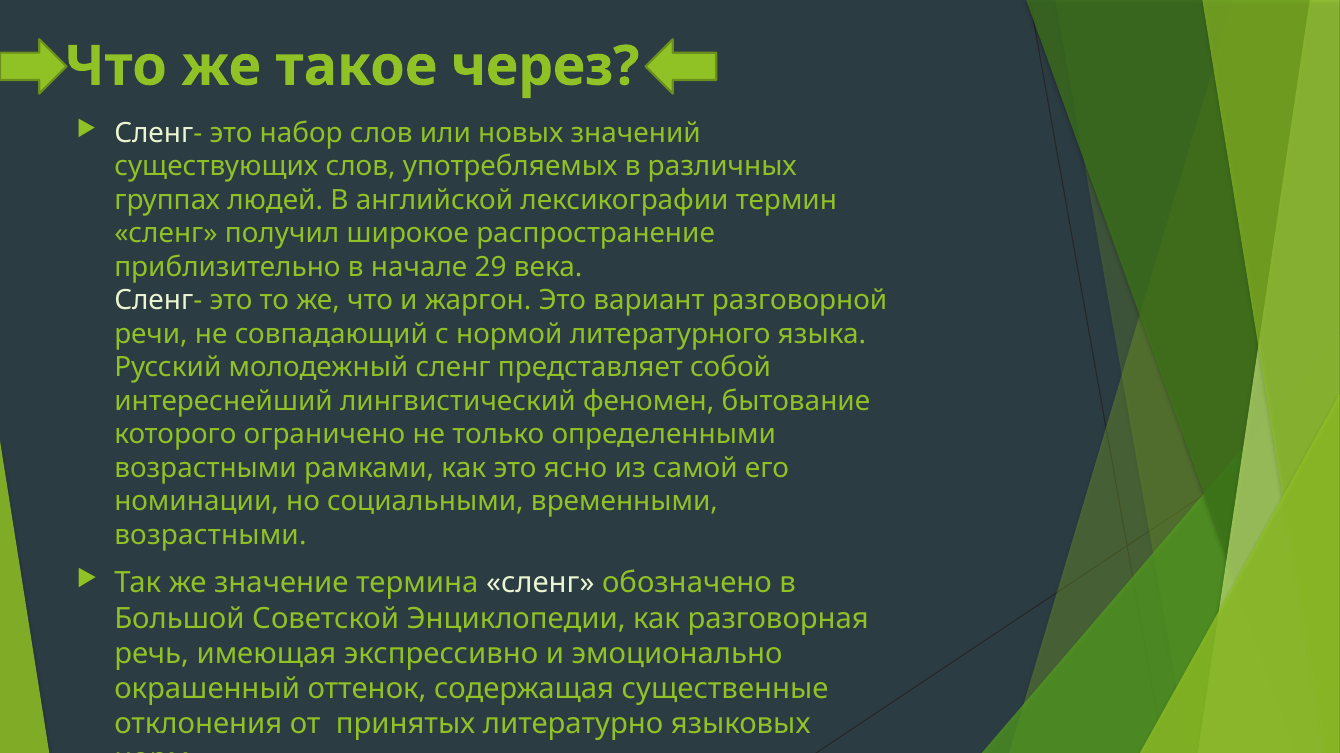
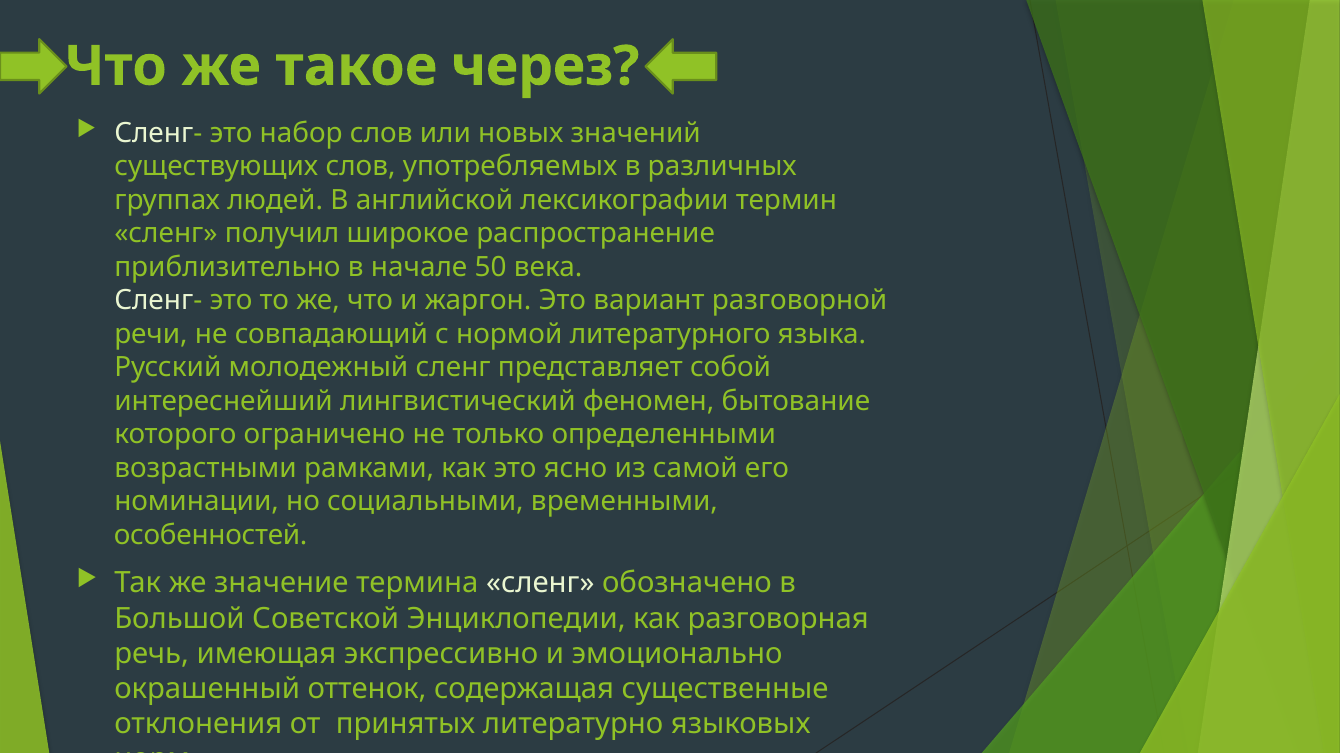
29: 29 -> 50 (491, 267)
возрастными: возрастными -> особенностей (211, 535)
